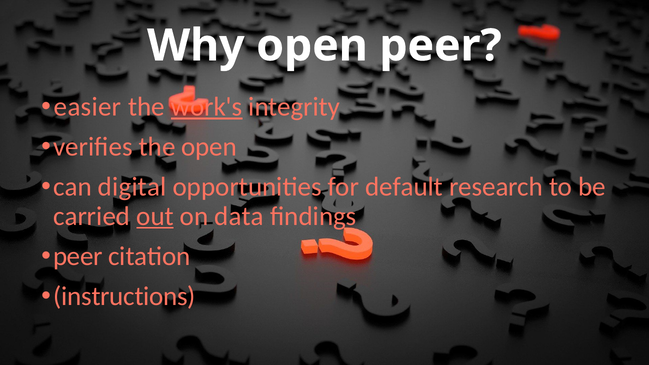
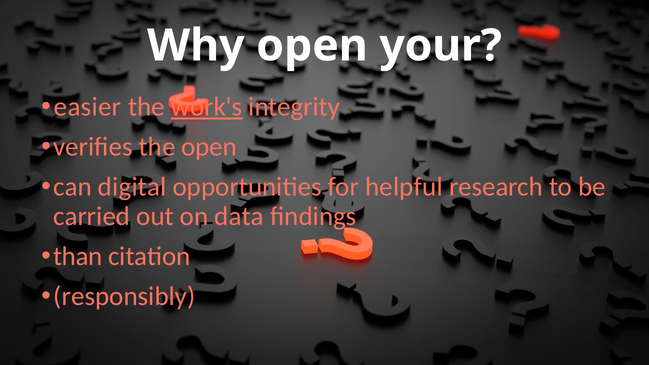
open peer: peer -> your (441, 46)
default: default -> helpful (404, 187)
out underline: present -> none (155, 216)
peer: peer -> than (78, 256)
instructions: instructions -> responsibly (124, 296)
